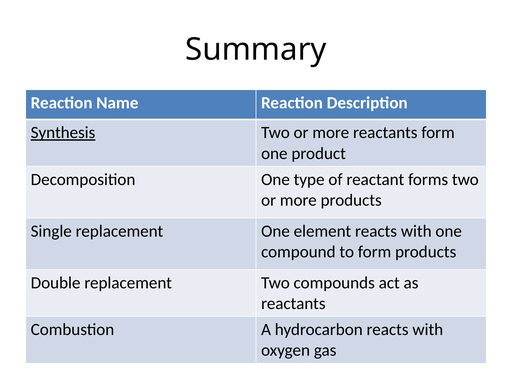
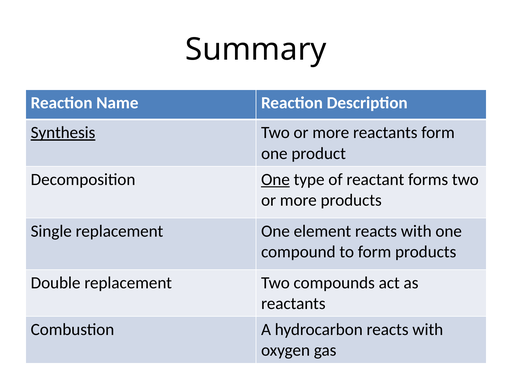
One underline: none -> present (275, 179)
